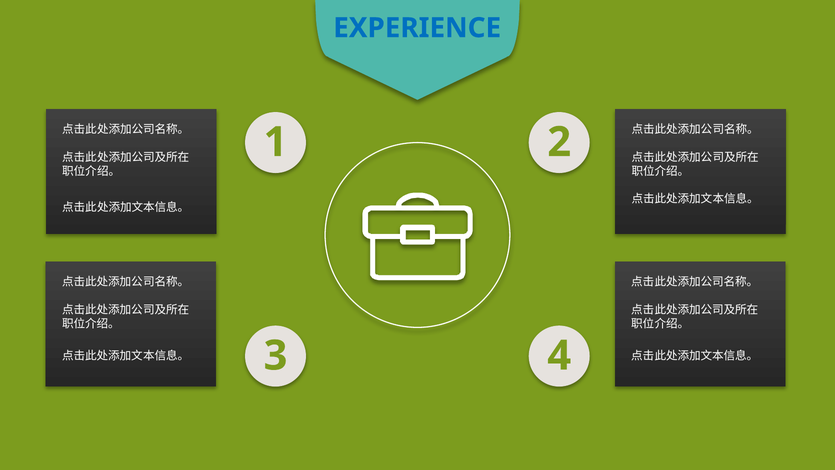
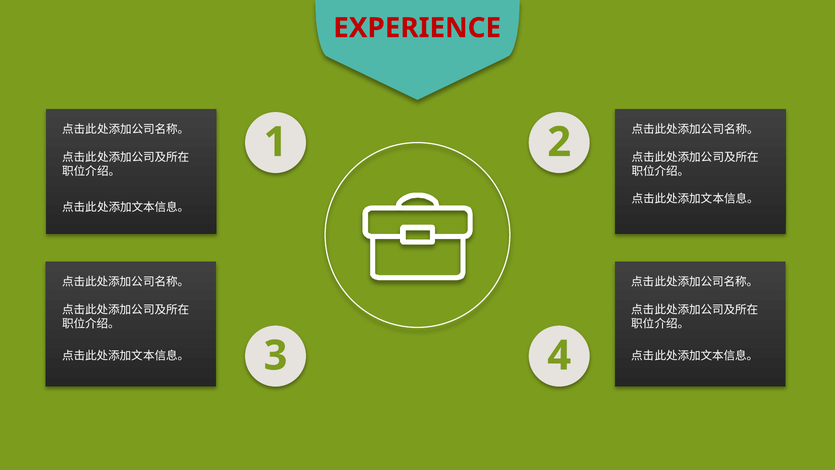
EXPERIENCE colour: blue -> red (417, 28)
